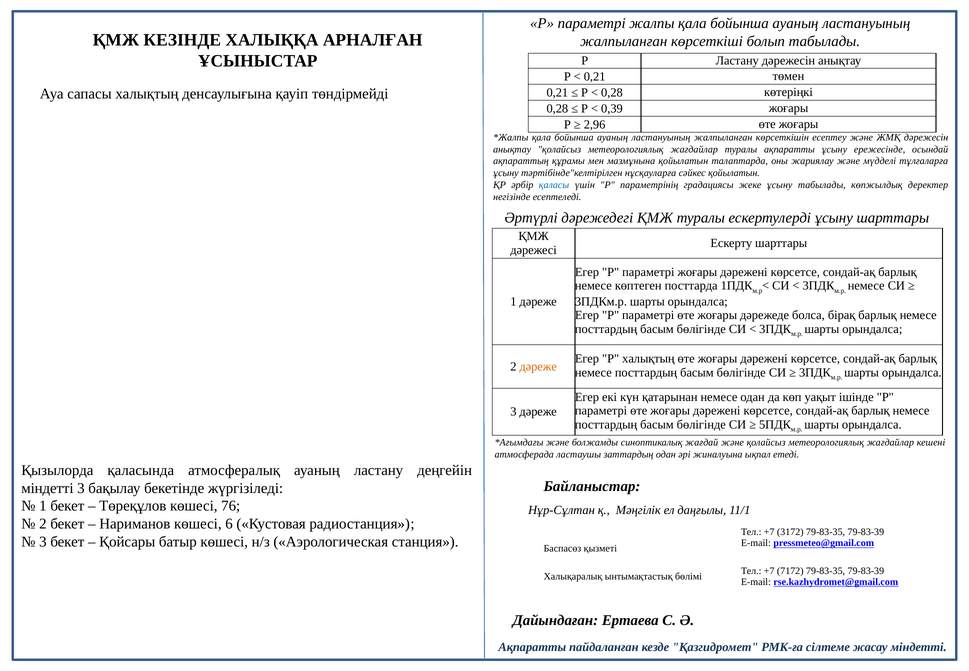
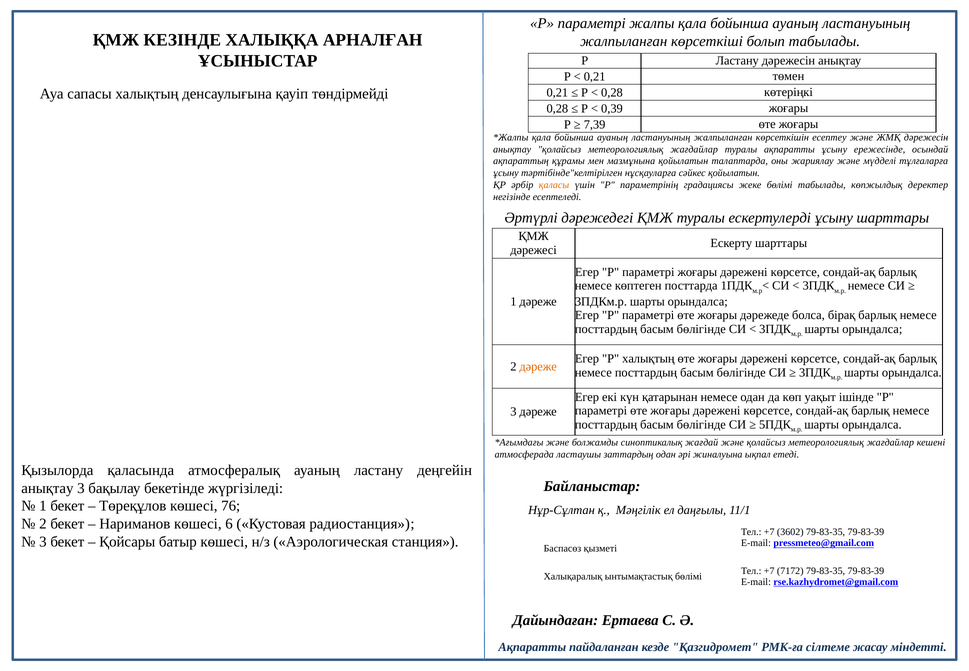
2,96: 2,96 -> 7,39 (595, 125)
қаласы colour: blue -> orange (554, 185)
жеке ұсыну: ұсыну -> бөлімі (780, 185)
міндетті: міндетті -> анықтау (47, 488)
3172: 3172 -> 3602 (790, 532)
